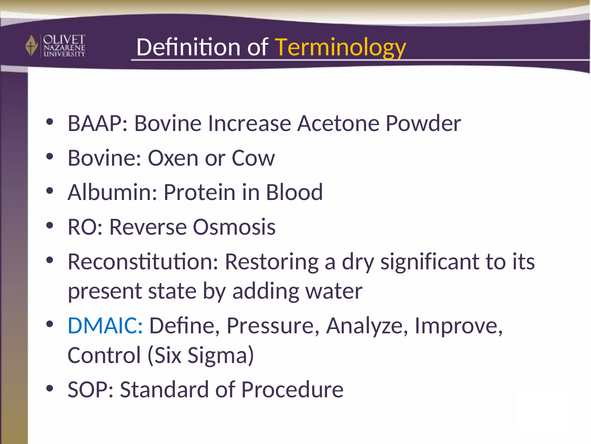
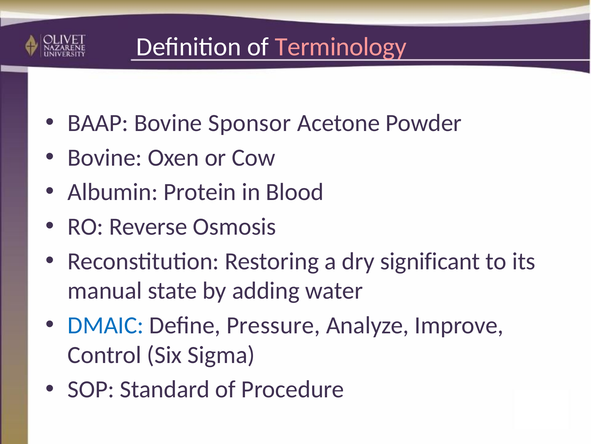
Terminology colour: yellow -> pink (341, 47)
Increase: Increase -> Sponsor (250, 123)
present: present -> manual (105, 290)
